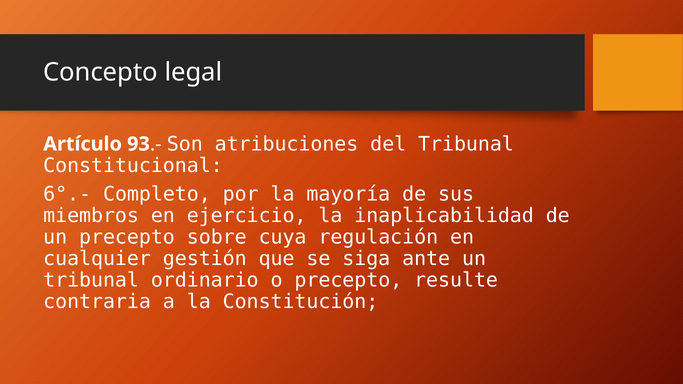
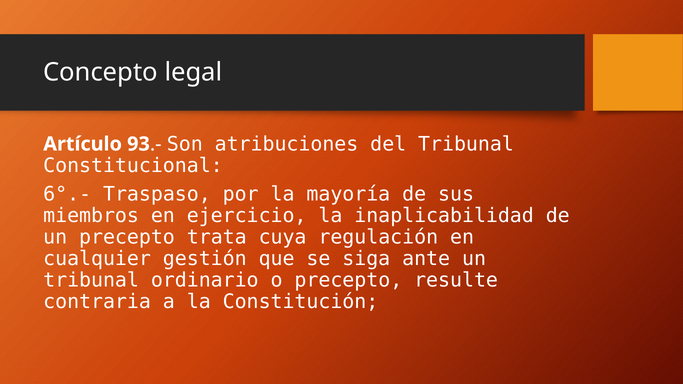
Completo: Completo -> Traspaso (157, 194)
sobre: sobre -> trata (217, 237)
